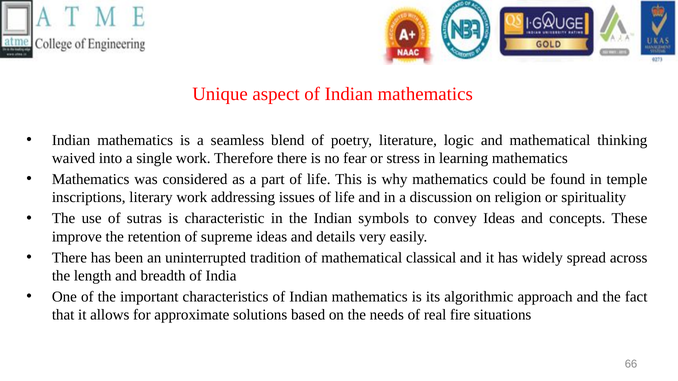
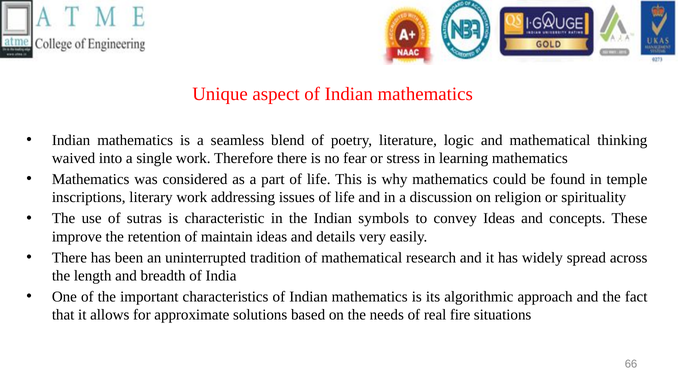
supreme: supreme -> maintain (227, 237)
classical: classical -> research (431, 258)
